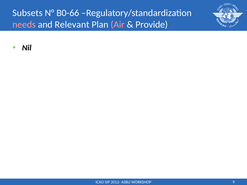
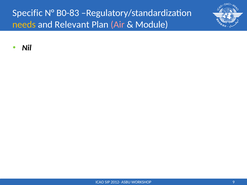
Subsets: Subsets -> Specific (27, 13)
B0-66: B0-66 -> B0-83 (68, 13)
needs colour: pink -> yellow (24, 25)
Provide: Provide -> Module (152, 25)
